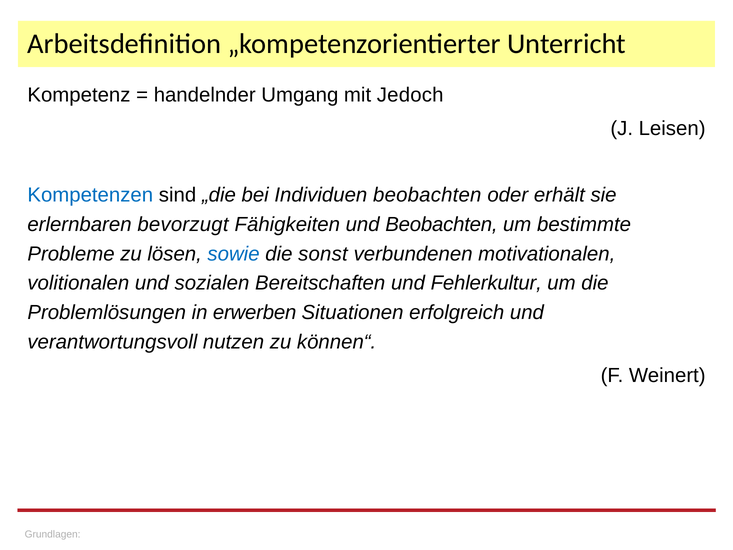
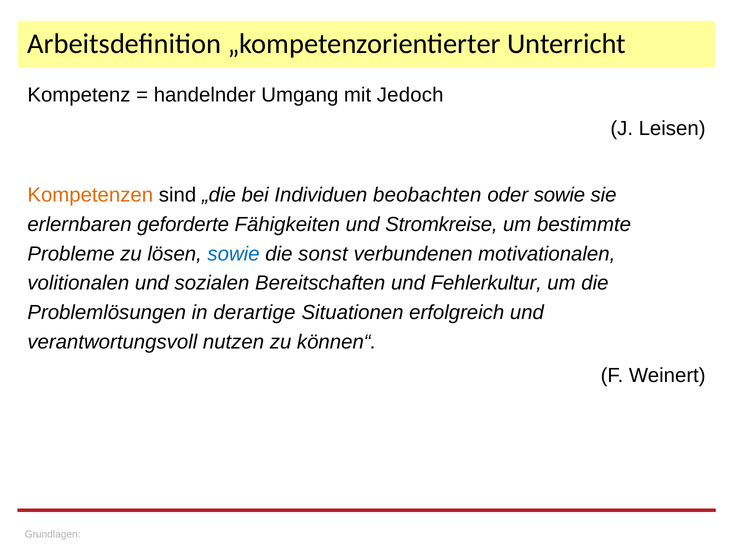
Kompetenzen colour: blue -> orange (90, 195)
oder erhält: erhält -> sowie (559, 195)
bevorzugt: bevorzugt -> geforderte (183, 224)
und Beobachten: Beobachten -> Stromkreise (441, 224)
erwerben: erwerben -> derartige (254, 312)
